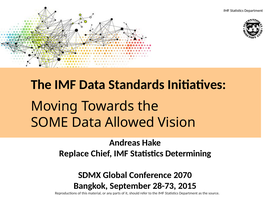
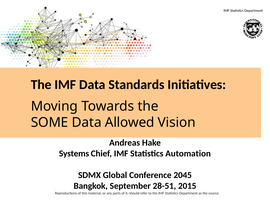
Replace: Replace -> Systems (74, 153)
Determining: Determining -> Automation (188, 153)
2070: 2070 -> 2045 (183, 175)
28-73: 28-73 -> 28-51 (164, 186)
